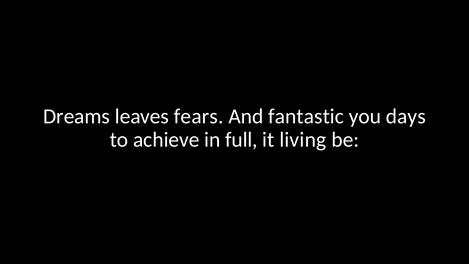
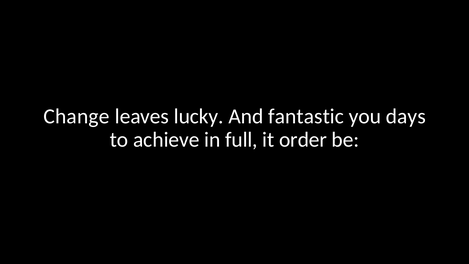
Dreams: Dreams -> Change (76, 116)
fears: fears -> lucky (199, 116)
living: living -> order (303, 140)
